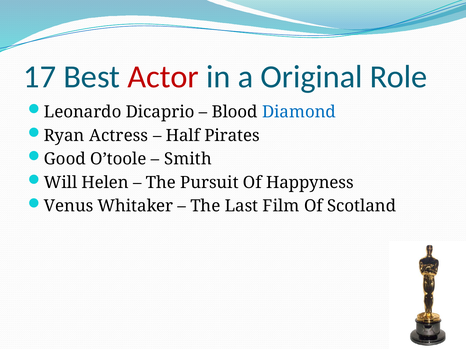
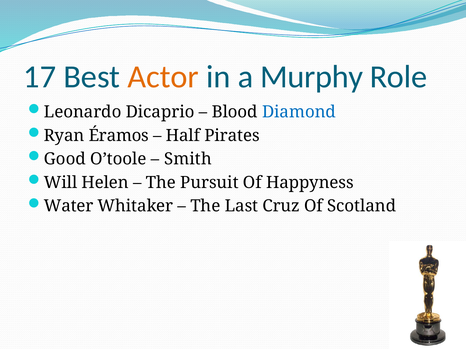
Actor colour: red -> orange (163, 77)
Original: Original -> Murphy (312, 77)
Actress: Actress -> Éramos (119, 136)
Venus: Venus -> Water (69, 206)
Film: Film -> Cruz (281, 206)
